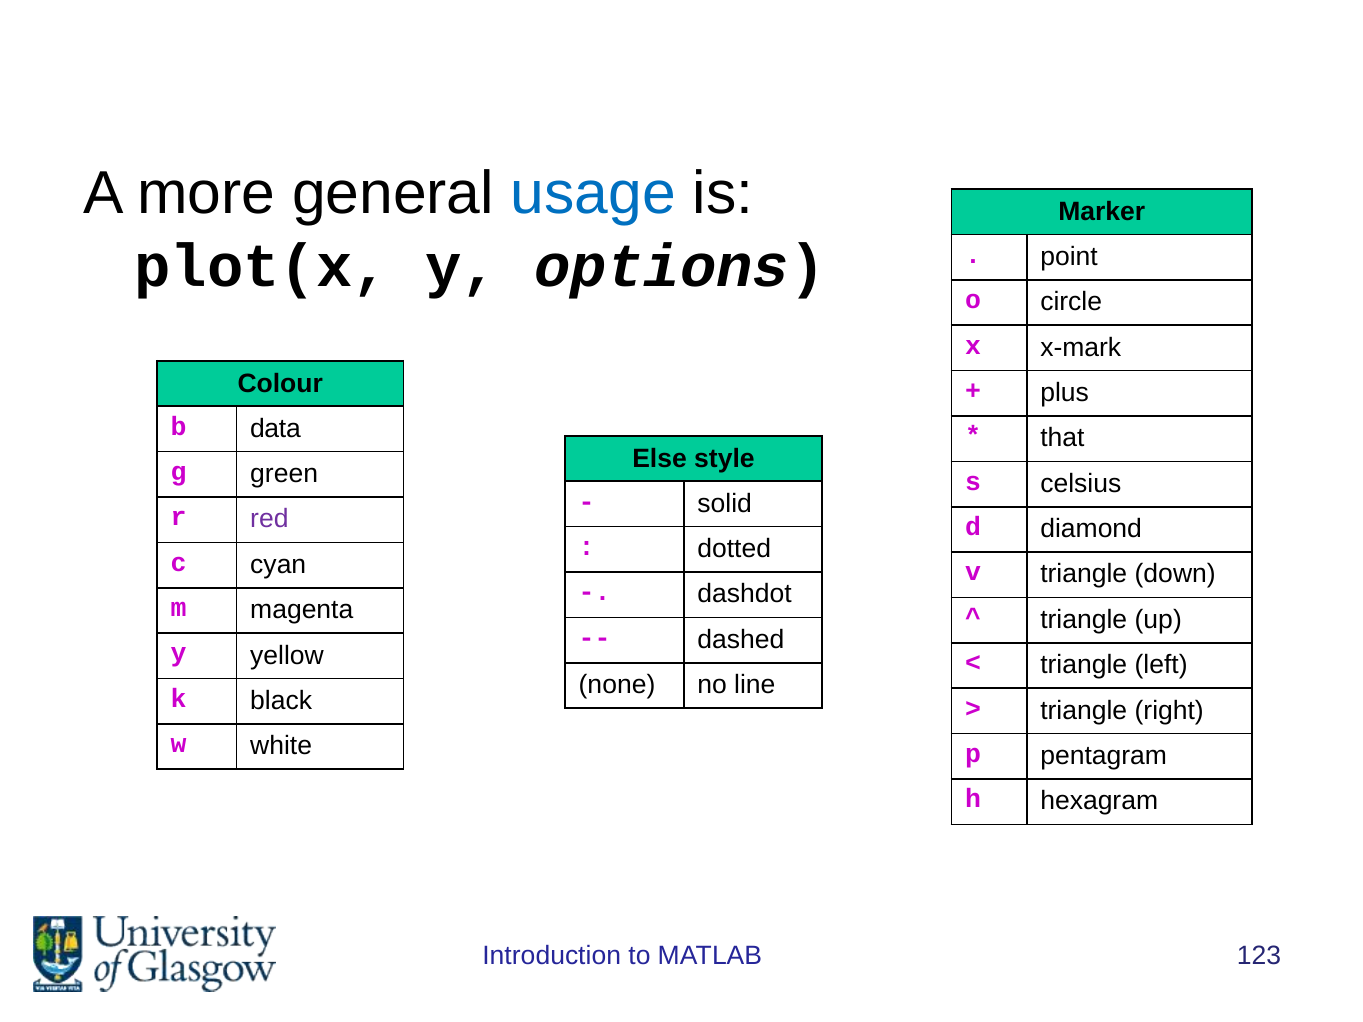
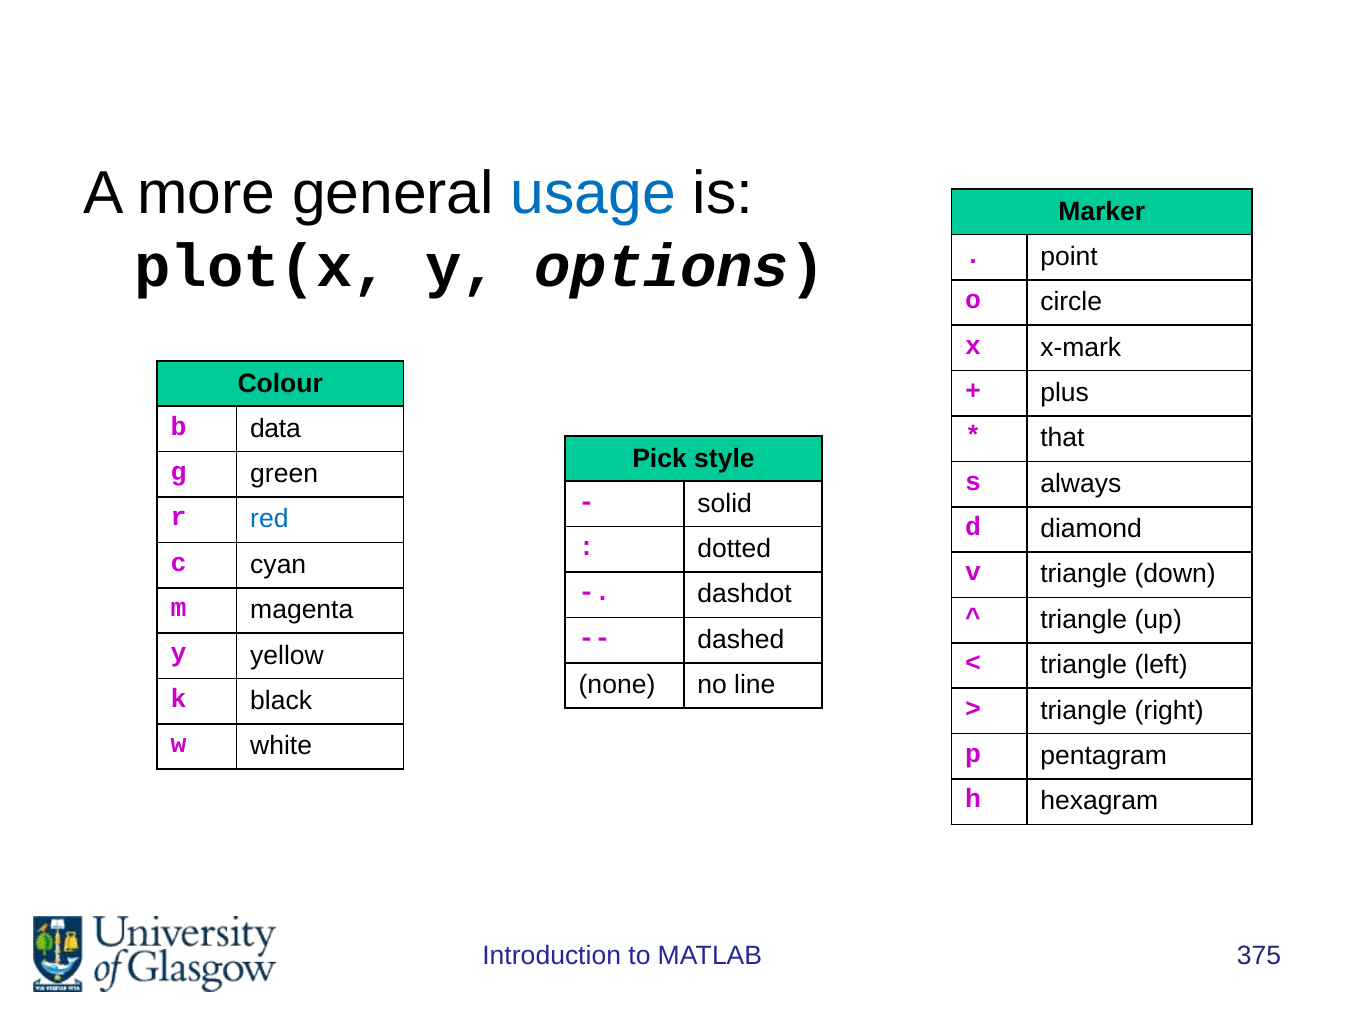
Else: Else -> Pick (660, 459)
celsius: celsius -> always (1081, 484)
red colour: purple -> blue (269, 519)
123: 123 -> 375 (1259, 955)
